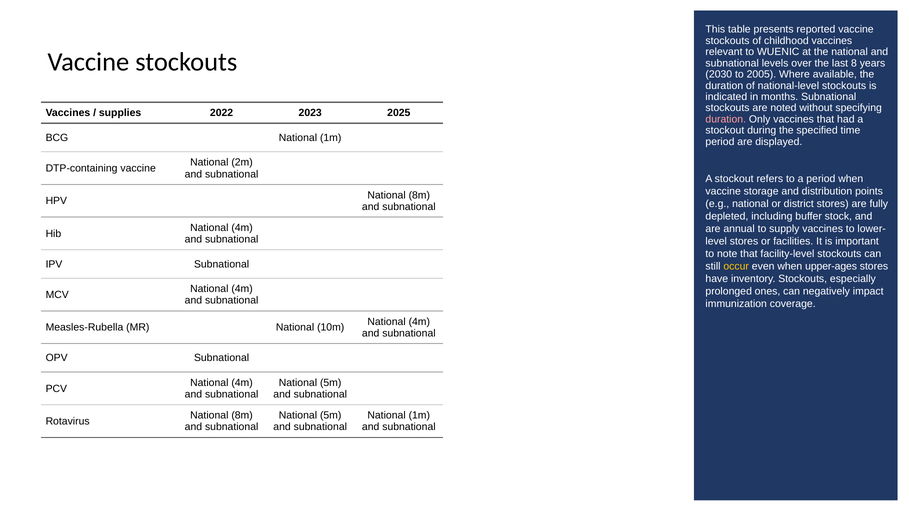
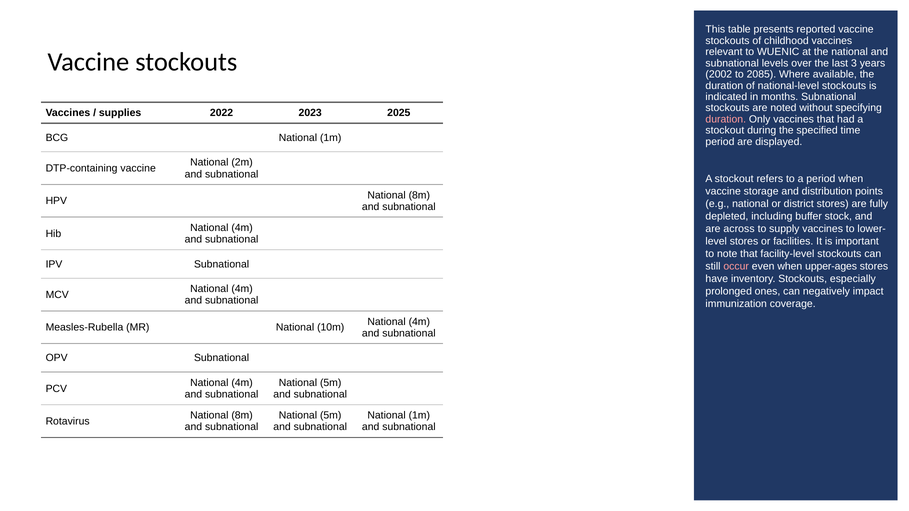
8: 8 -> 3 (854, 63)
2030: 2030 -> 2002 (719, 74)
2005: 2005 -> 2085 (761, 74)
annual: annual -> across (739, 229)
occur colour: yellow -> pink (736, 267)
